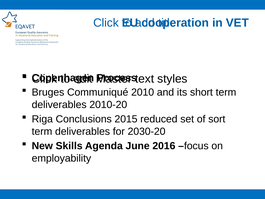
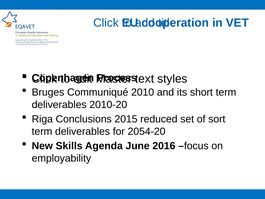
2030-20: 2030-20 -> 2054-20 (147, 131)
